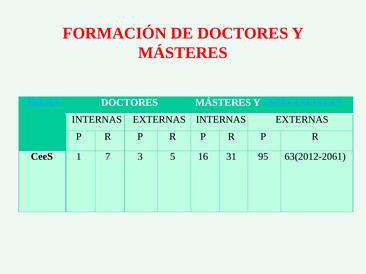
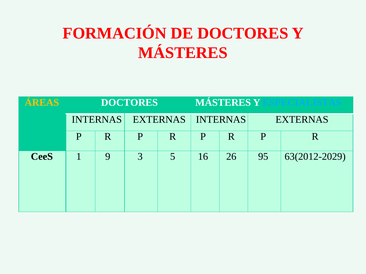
ÁREAS colour: light blue -> yellow (42, 103)
7: 7 -> 9 (108, 157)
31: 31 -> 26 (231, 157)
63(2012-2061: 63(2012-2061 -> 63(2012-2029 (315, 157)
